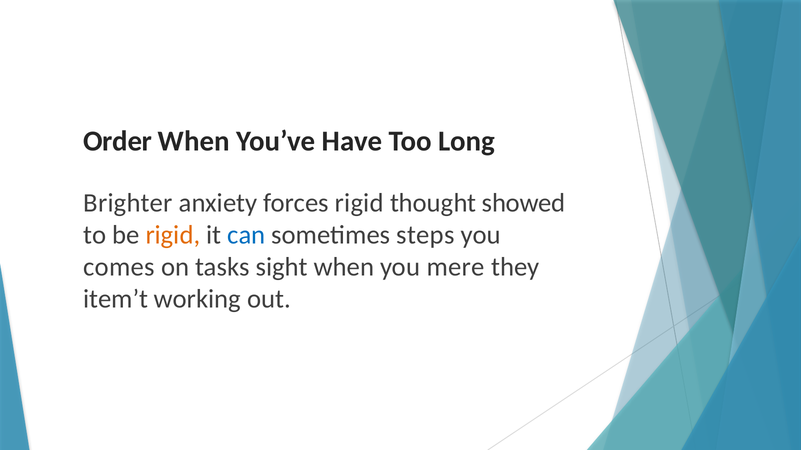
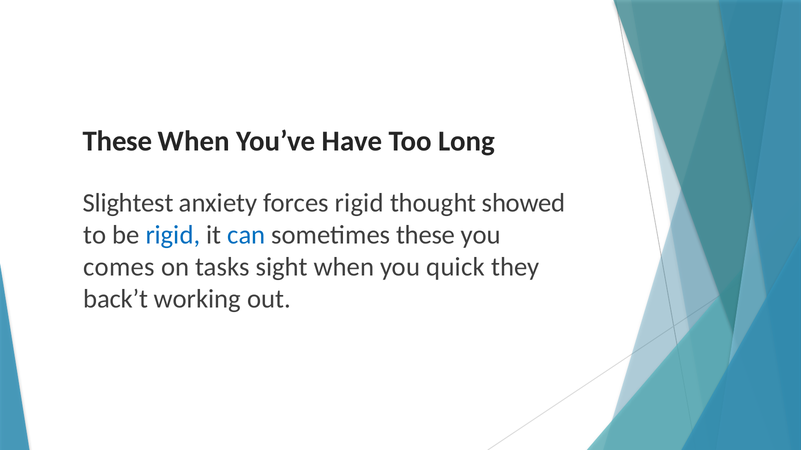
Order: Order -> These (118, 141)
Brighter: Brighter -> Slightest (128, 203)
rigid colour: orange -> blue (173, 235)
sometimes steps: steps -> these (426, 235)
mere: mere -> quick (456, 267)
item’t: item’t -> back’t (116, 299)
